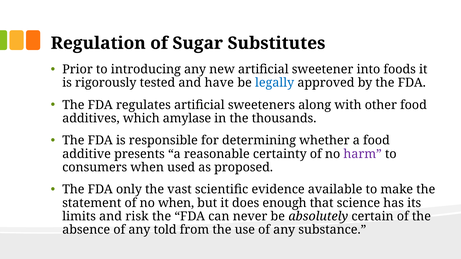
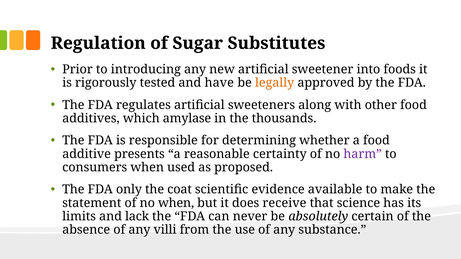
legally colour: blue -> orange (275, 83)
vast: vast -> coat (180, 190)
enough: enough -> receive (284, 203)
risk: risk -> lack (137, 217)
told: told -> villi (165, 230)
